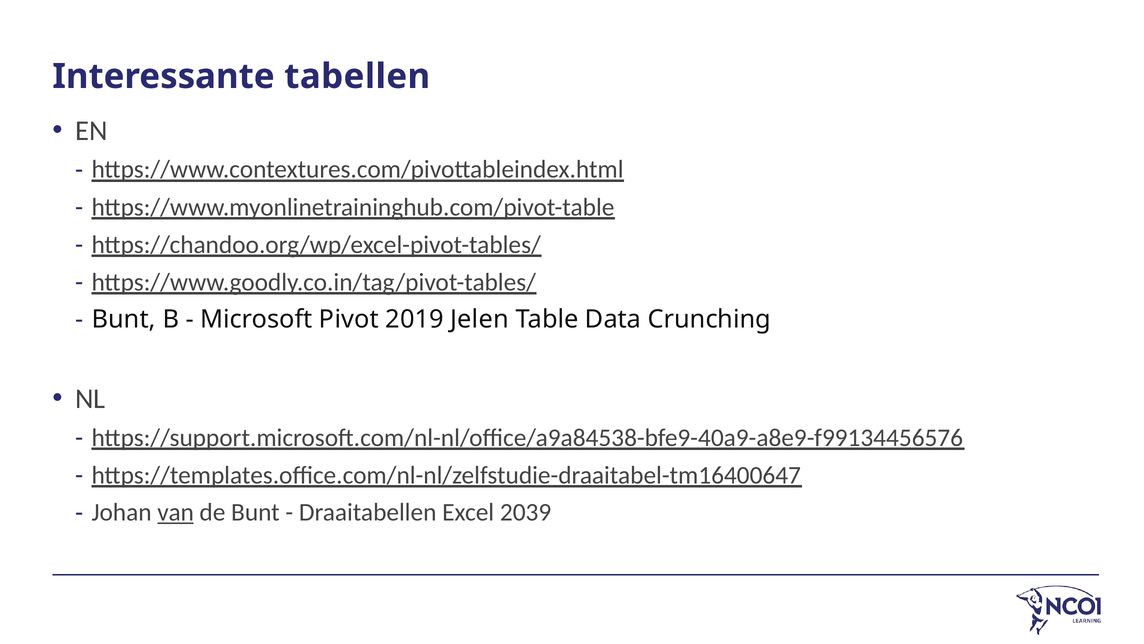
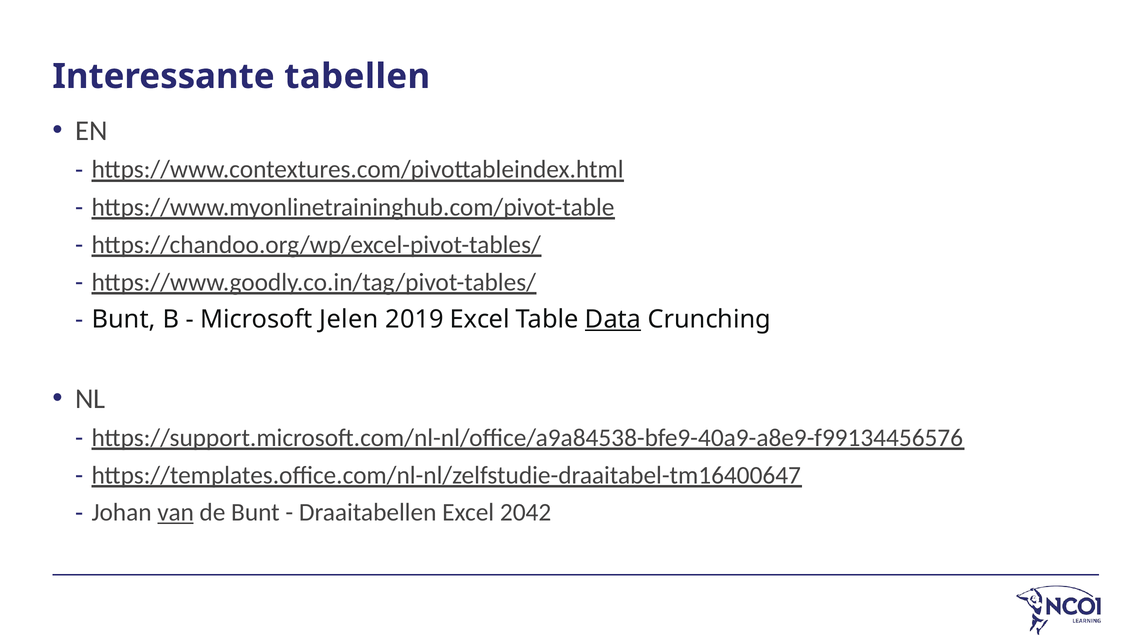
Pivot: Pivot -> Jelen (349, 319)
2019 Jelen: Jelen -> Excel (480, 319)
Data underline: none -> present (613, 319)
2039: 2039 -> 2042 (526, 512)
